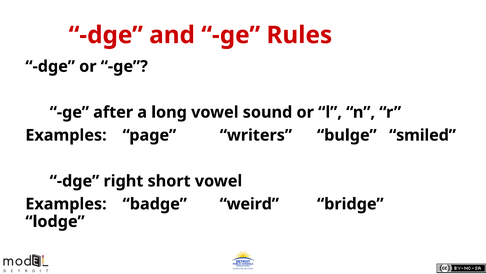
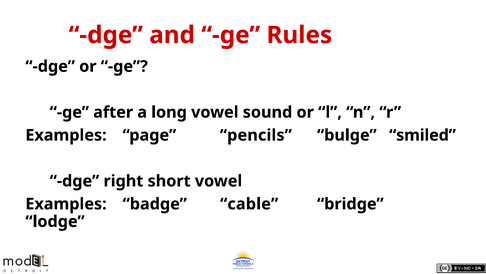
writers: writers -> pencils (256, 135)
weird: weird -> cable (249, 204)
